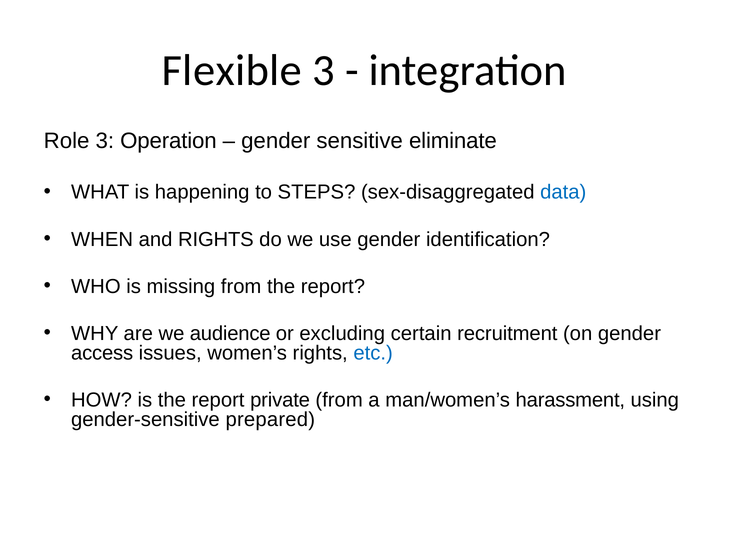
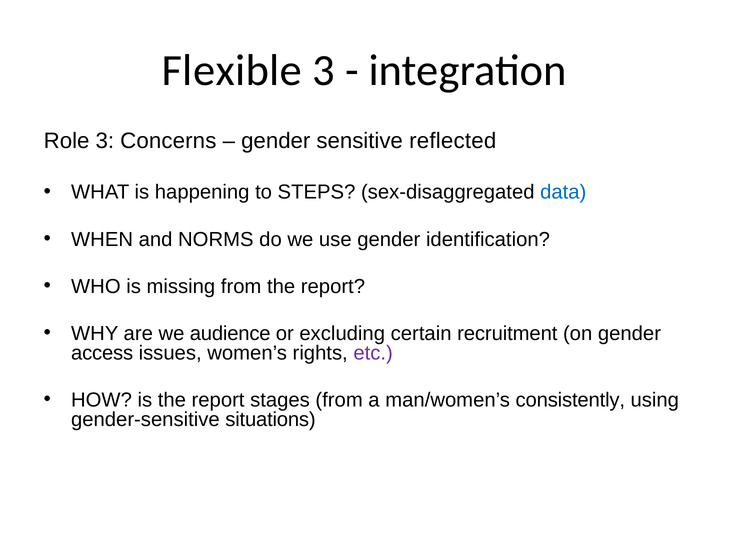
Operation: Operation -> Concerns (168, 141)
eliminate: eliminate -> reflected (453, 141)
and RIGHTS: RIGHTS -> NORMS (216, 239)
etc colour: blue -> purple (373, 353)
private: private -> stages (280, 400)
harassment: harassment -> consistently (570, 400)
prepared: prepared -> situations (271, 419)
